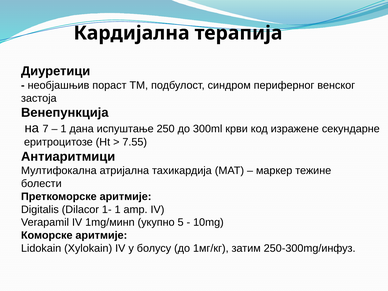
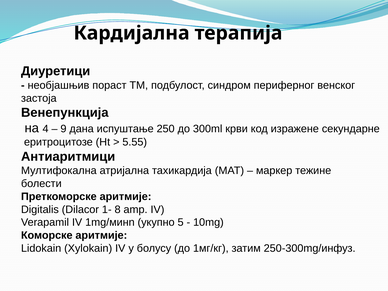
7: 7 -> 4 (46, 129)
1: 1 -> 9 (63, 129)
7.55: 7.55 -> 5.55 (135, 142)
1- 1: 1 -> 8 (118, 209)
